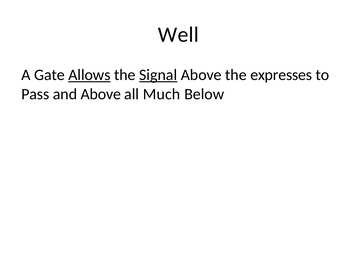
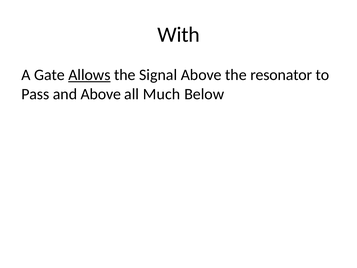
Well: Well -> With (179, 35)
Signal underline: present -> none (158, 75)
expresses: expresses -> resonator (281, 75)
